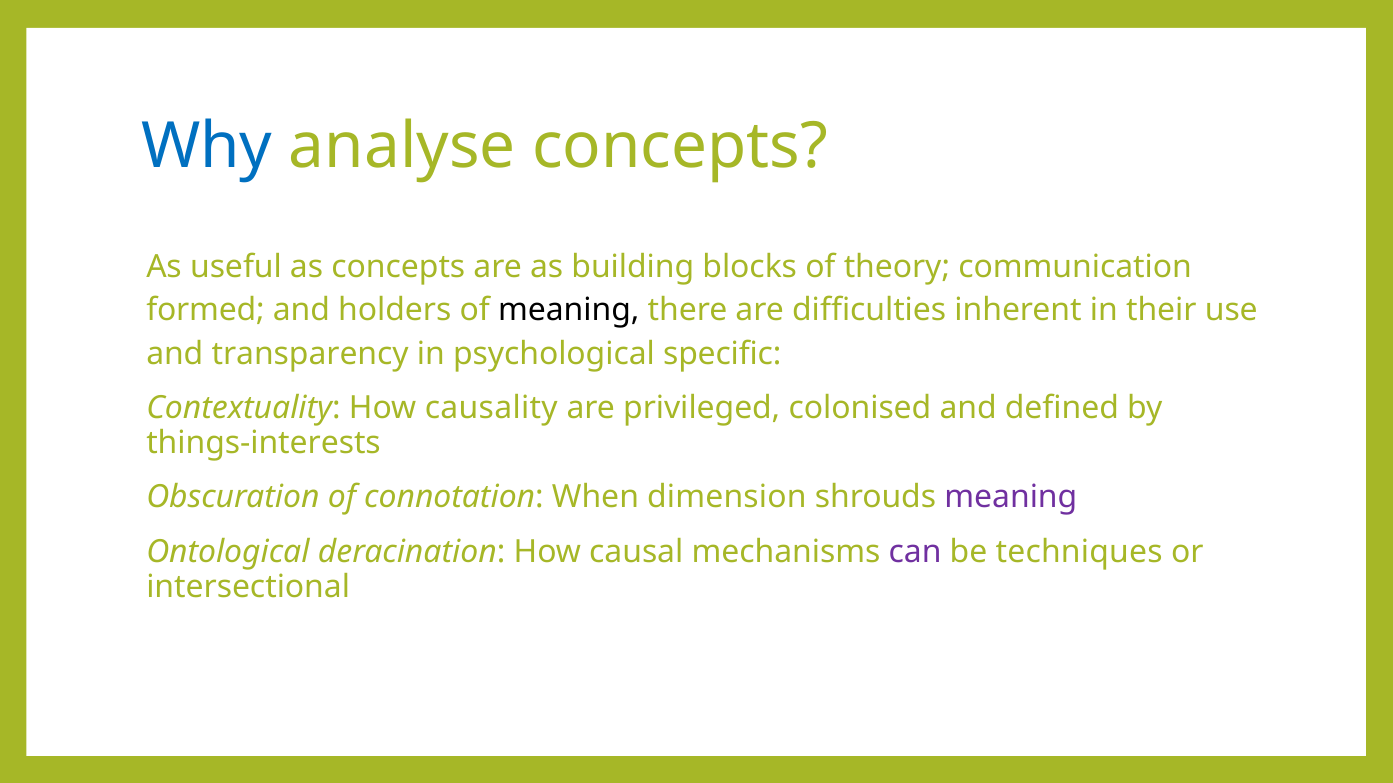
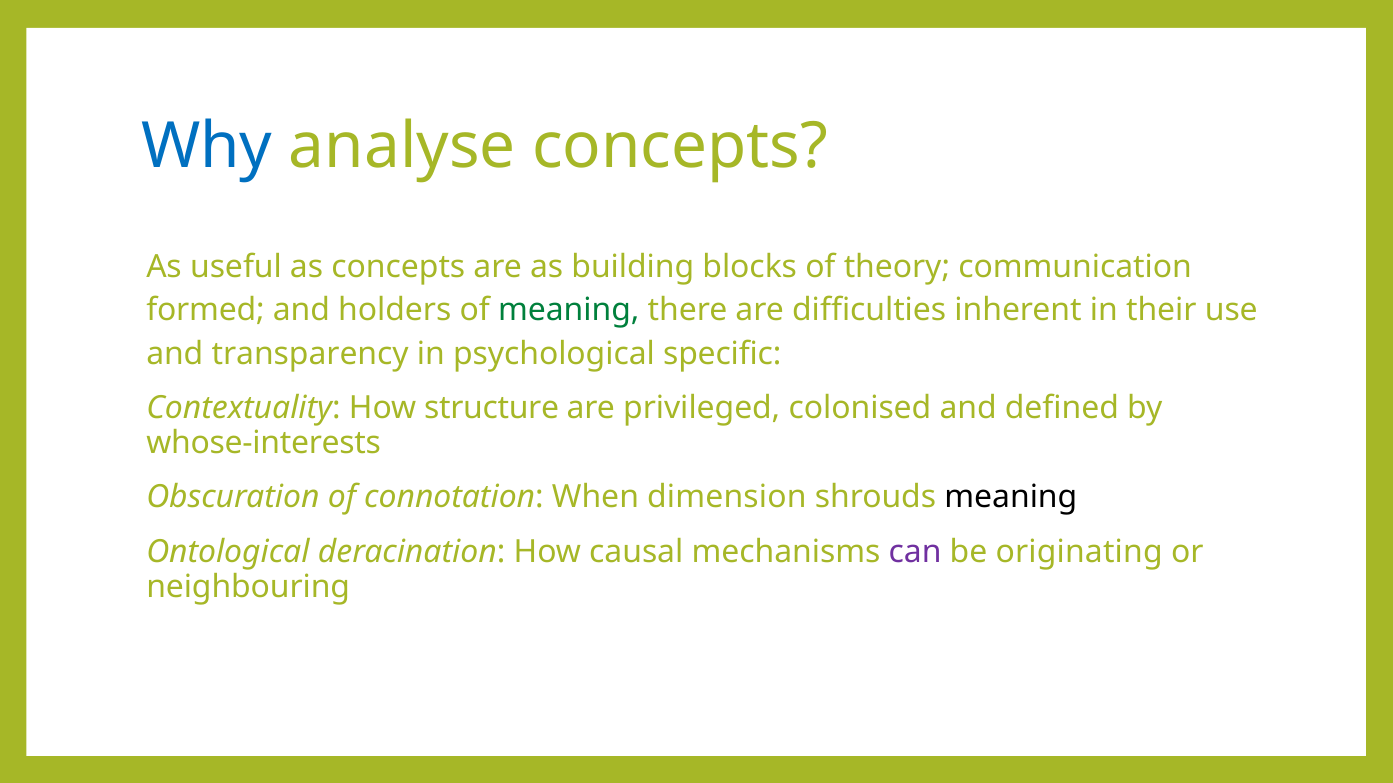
meaning colour: black -> green (569, 311)
causality: causality -> structure (492, 409)
things-interests: things-interests -> whose-interests (264, 443)
meaning colour: purple -> black (1011, 498)
techniques: techniques -> originating (1079, 553)
intersectional: intersectional -> neighbouring (248, 587)
